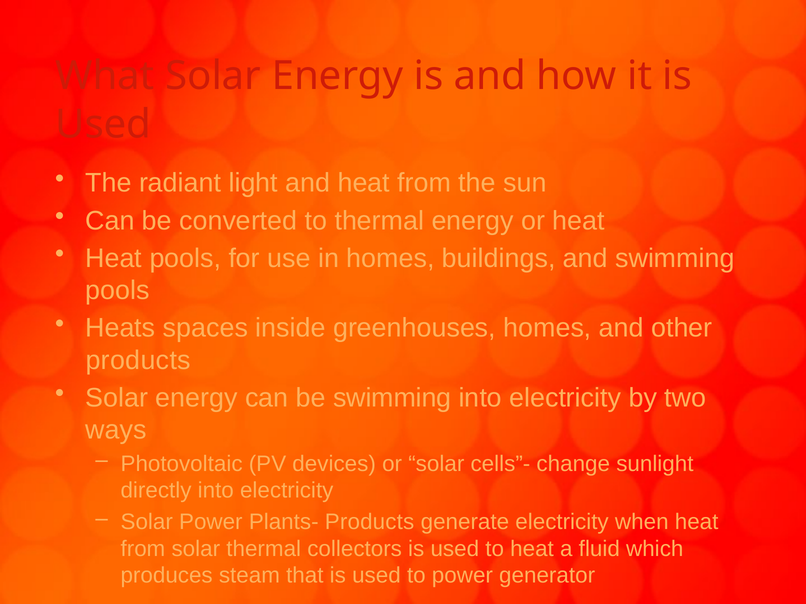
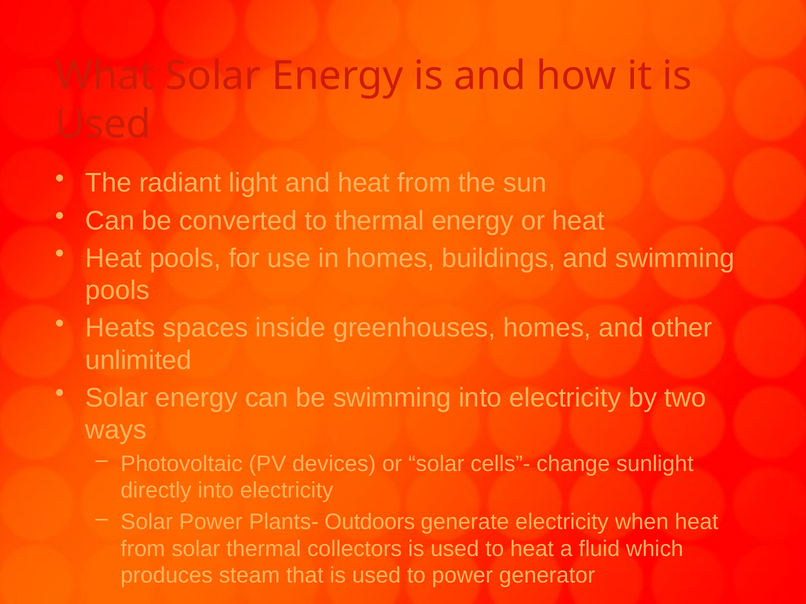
products: products -> unlimited (138, 361)
Plants- Products: Products -> Outdoors (370, 522)
